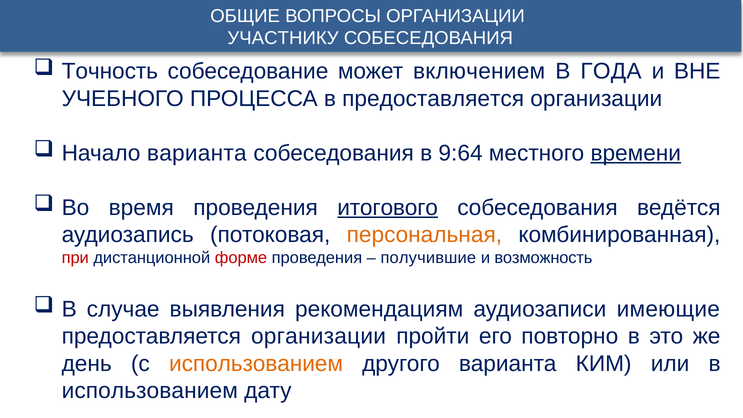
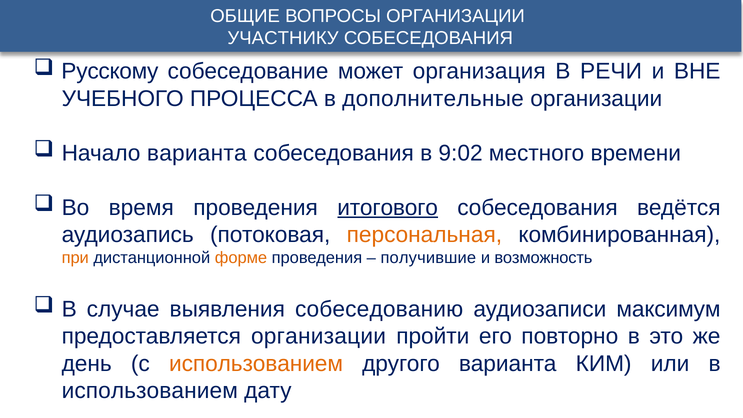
Точность: Точность -> Русскому (110, 71)
включением: включением -> организация (479, 71)
ГОДА: ГОДА -> РЕЧИ (611, 71)
в предоставляется: предоставляется -> дополнительные (433, 99)
9:64: 9:64 -> 9:02 (461, 153)
времени underline: present -> none (636, 153)
при colour: red -> orange (75, 258)
форме colour: red -> orange (241, 258)
рекомендациям: рекомендациям -> собеседованию (379, 309)
имеющие: имеющие -> максимум (668, 309)
